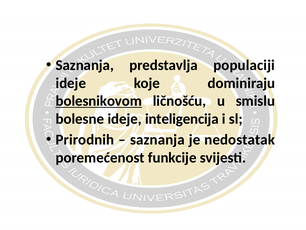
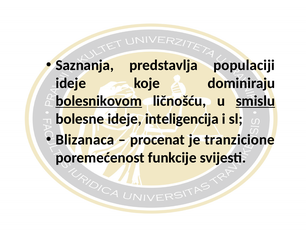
smislu underline: none -> present (255, 101)
Prirodnih: Prirodnih -> Blizanaca (85, 139)
saznanja: saznanja -> procenat (158, 139)
nedostatak: nedostatak -> tranzicione (240, 139)
